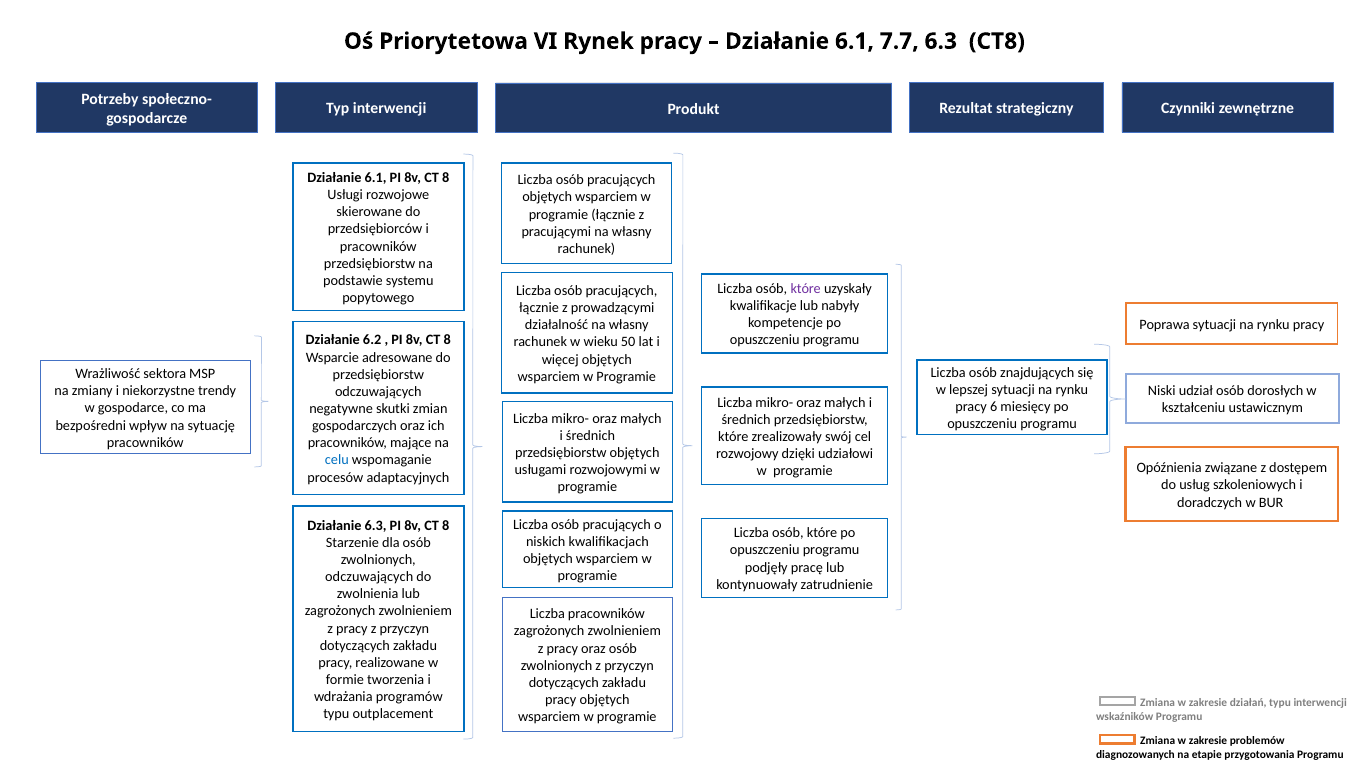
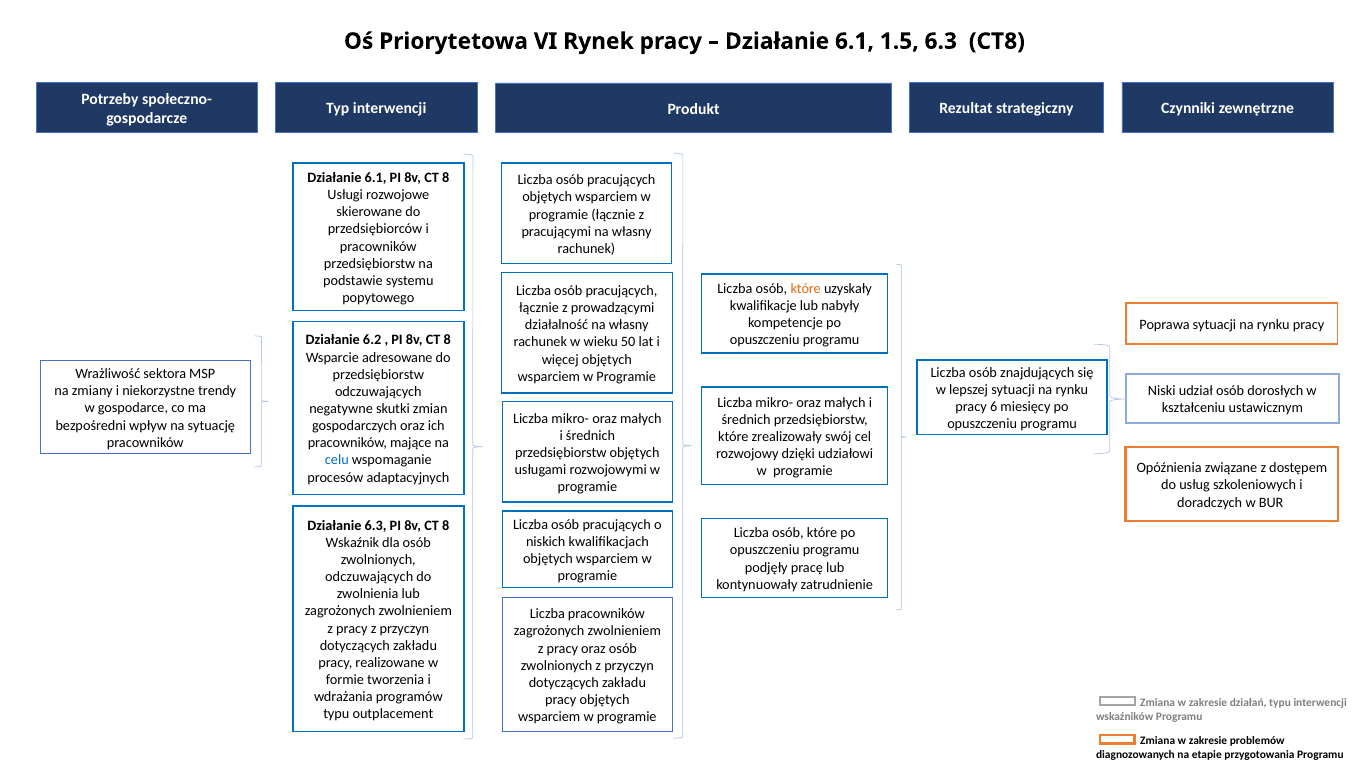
7.7: 7.7 -> 1.5 (899, 41)
które colour: purple -> orange (806, 289)
Starzenie: Starzenie -> Wskaźnik (352, 542)
